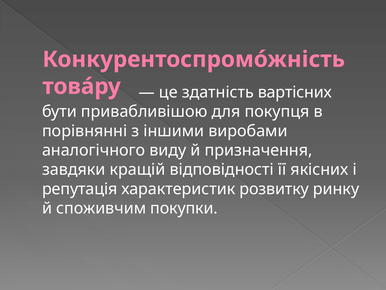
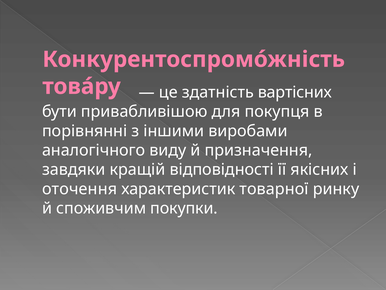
репутація: репутація -> оточення (80, 189)
розвитку: розвитку -> товарної (274, 189)
